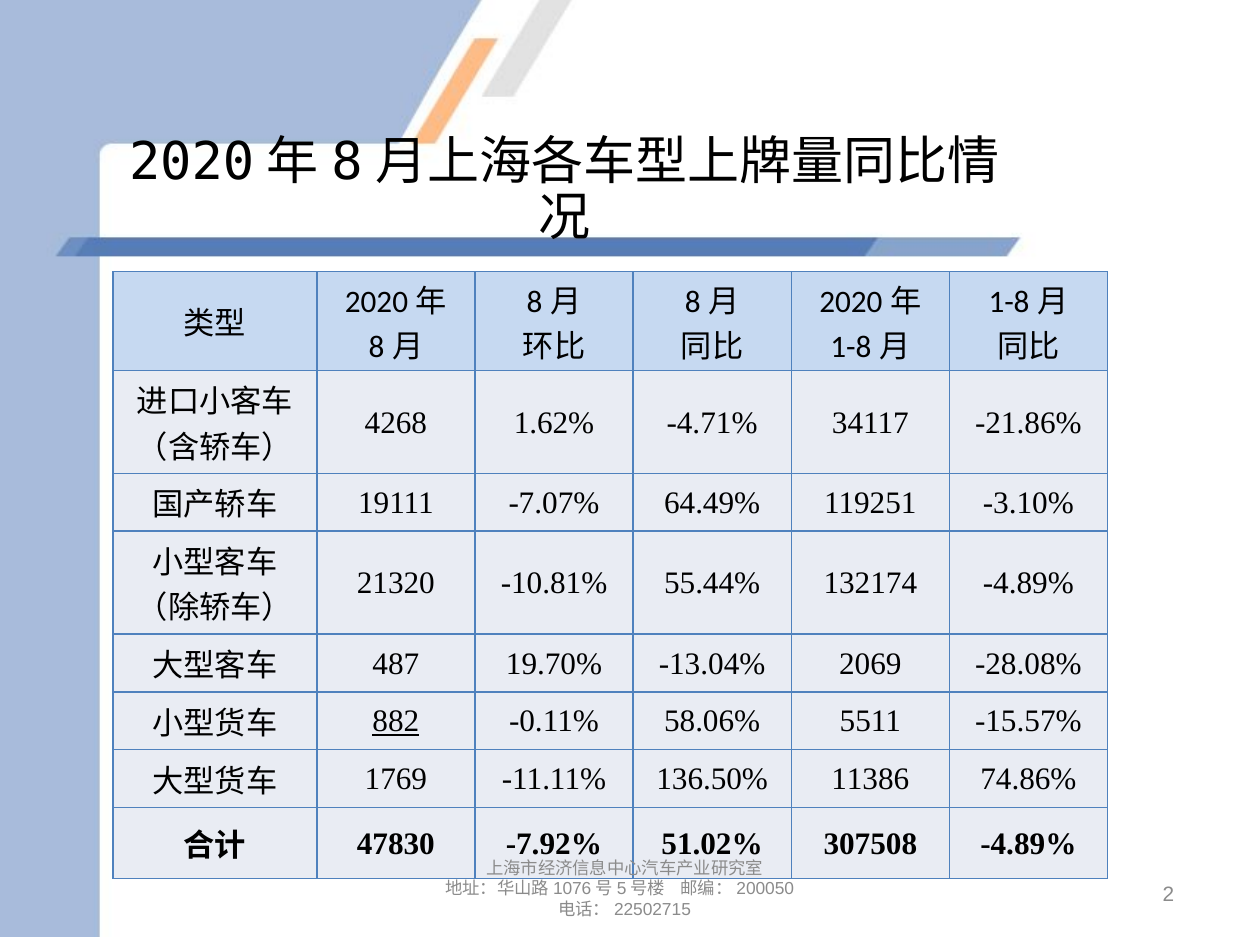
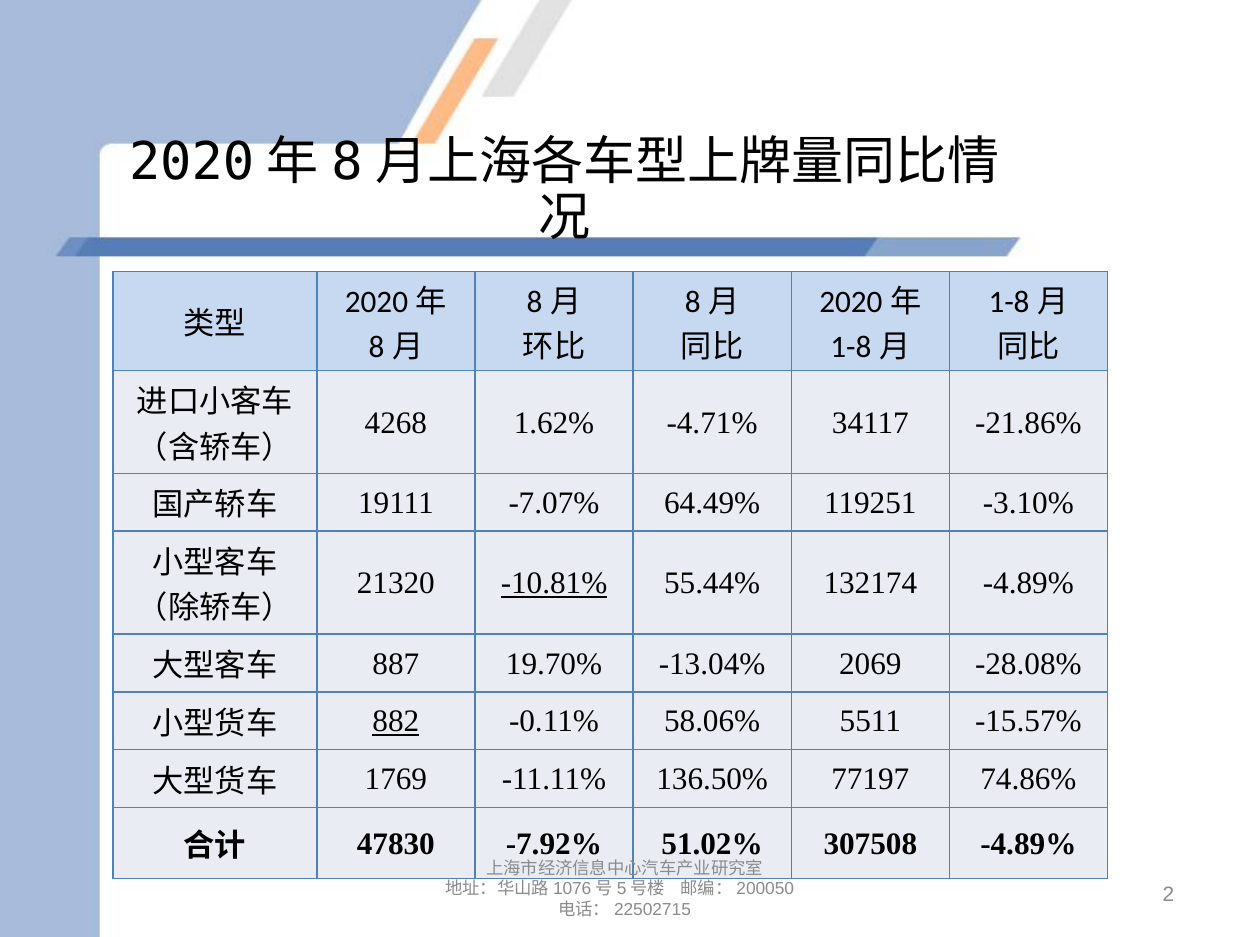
-10.81% underline: none -> present (554, 583)
487: 487 -> 887 (396, 664)
11386: 11386 -> 77197 (870, 779)
